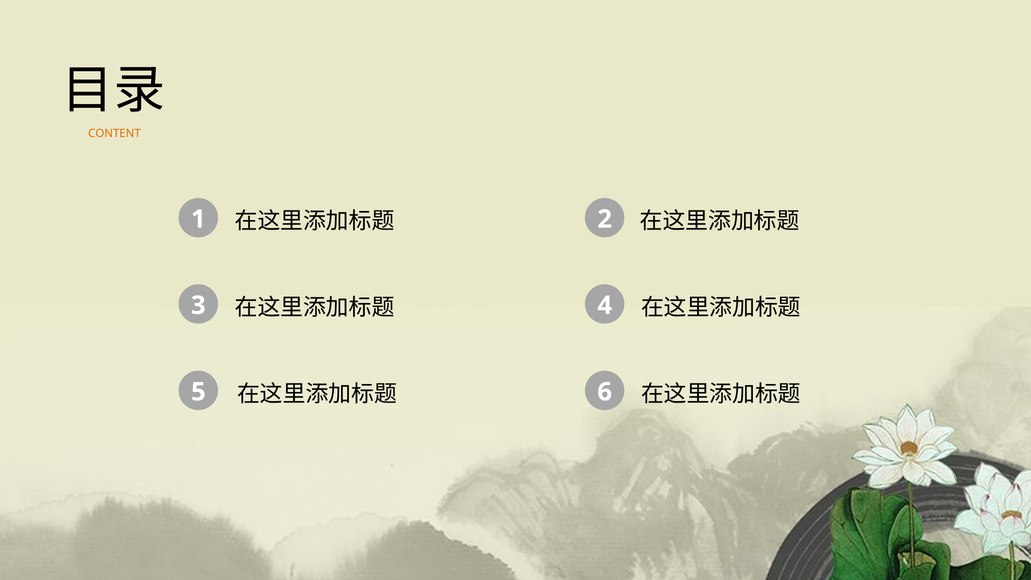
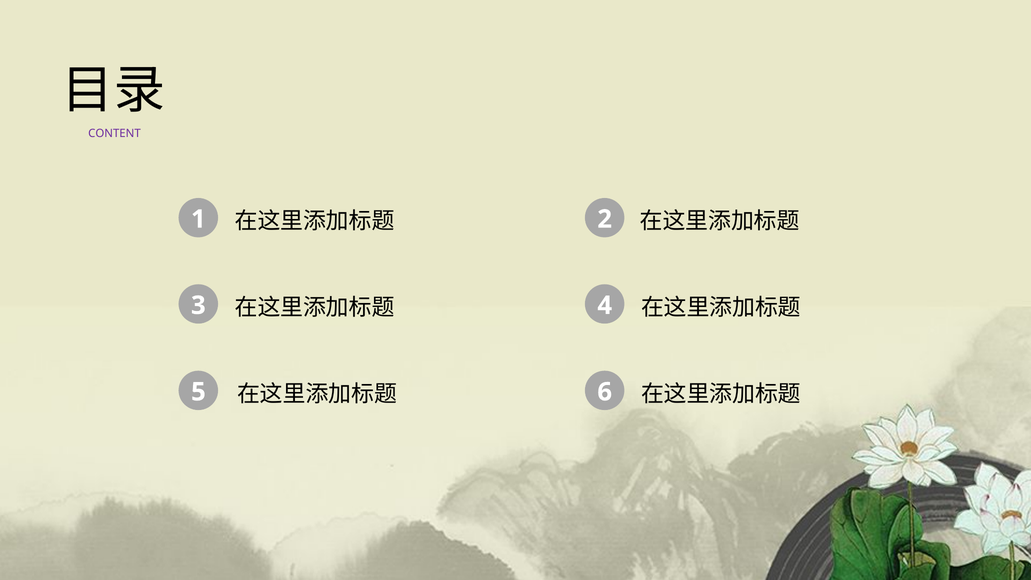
CONTENT colour: orange -> purple (114, 134)
